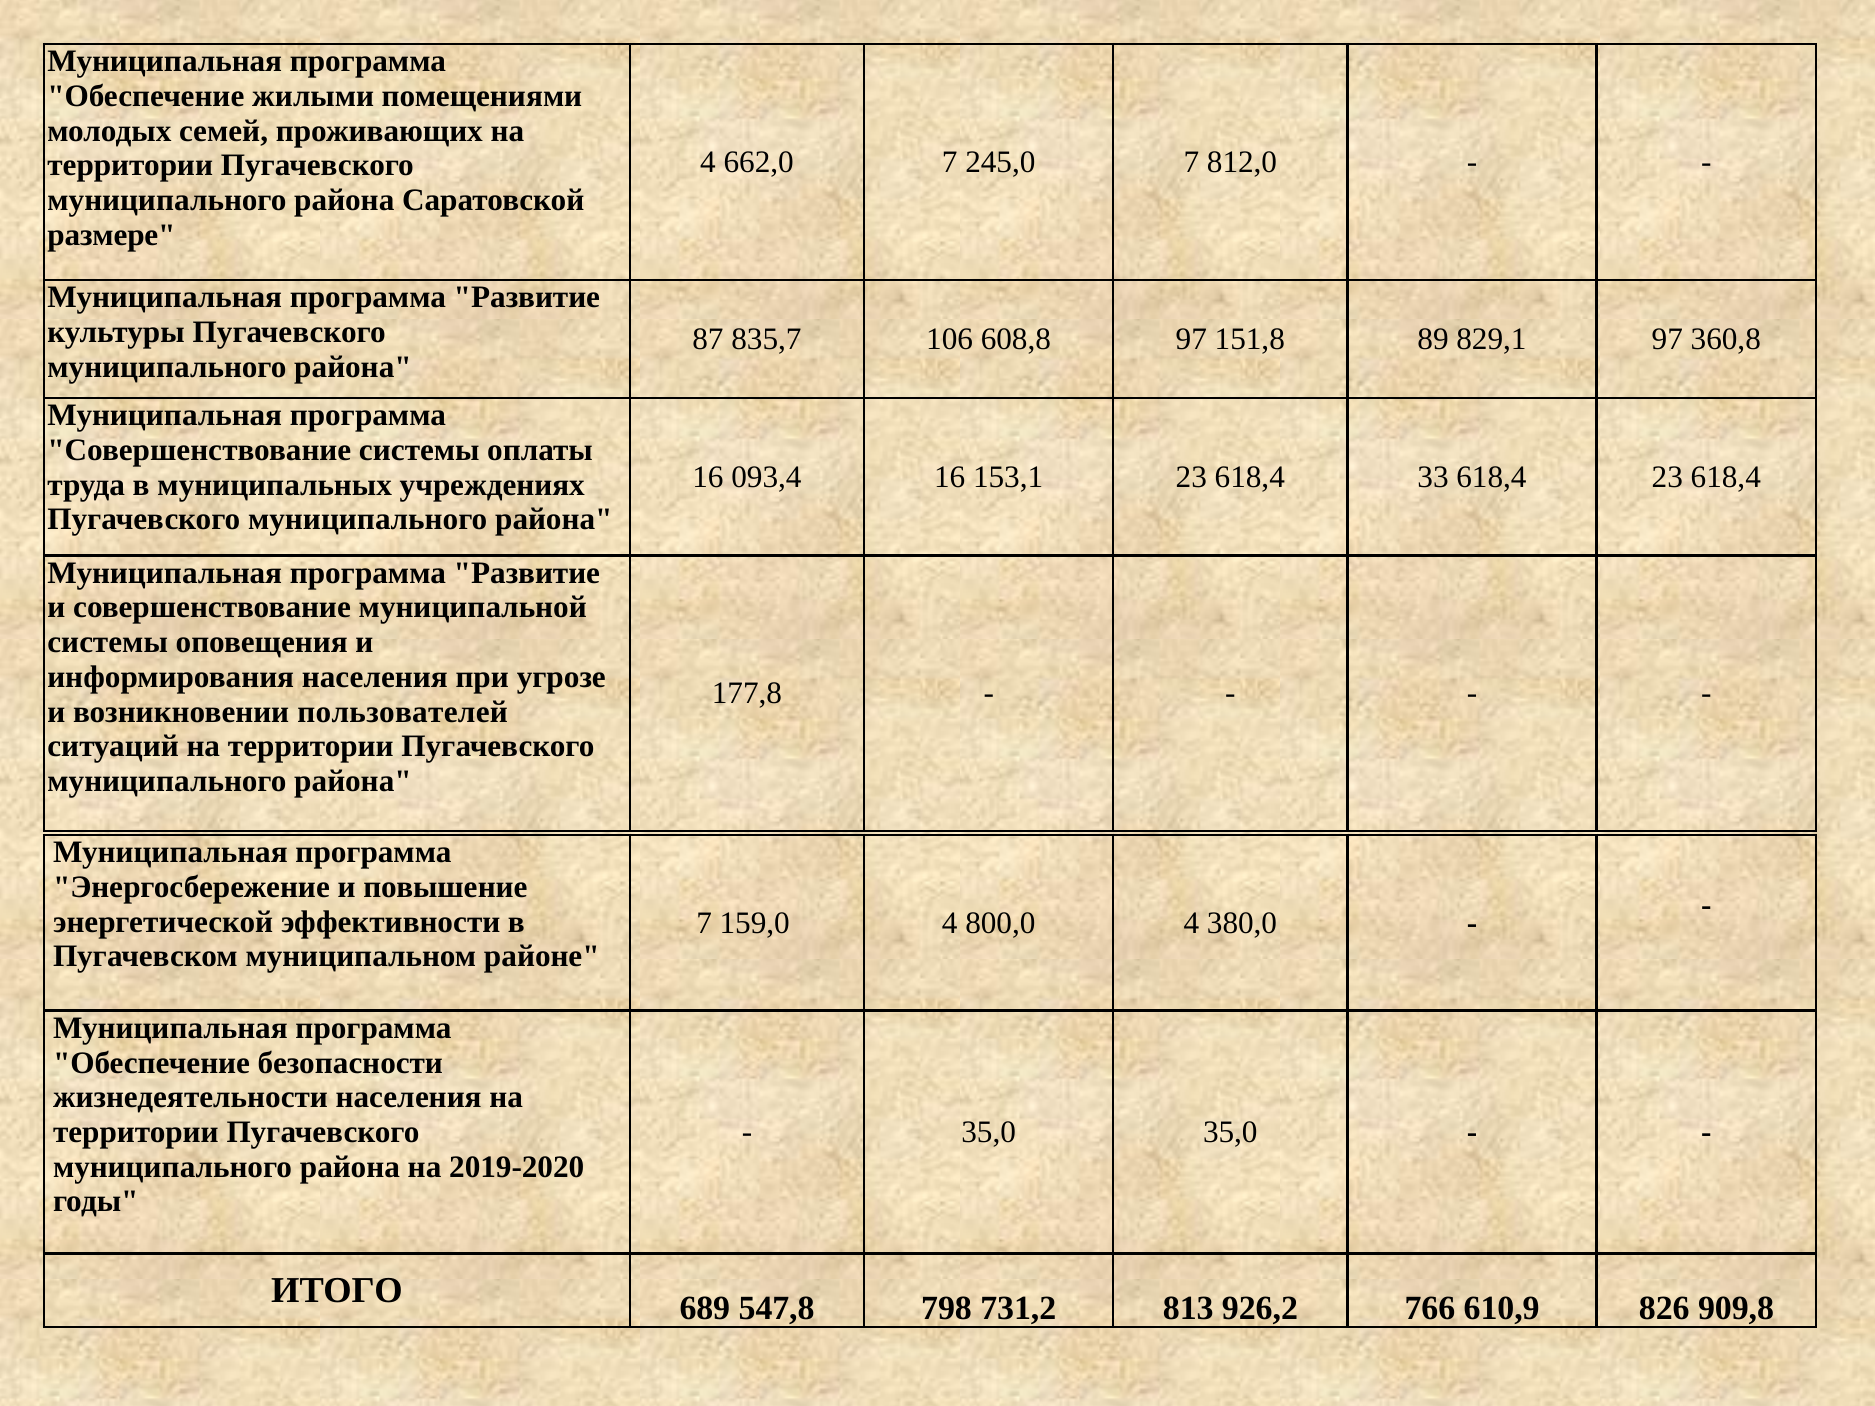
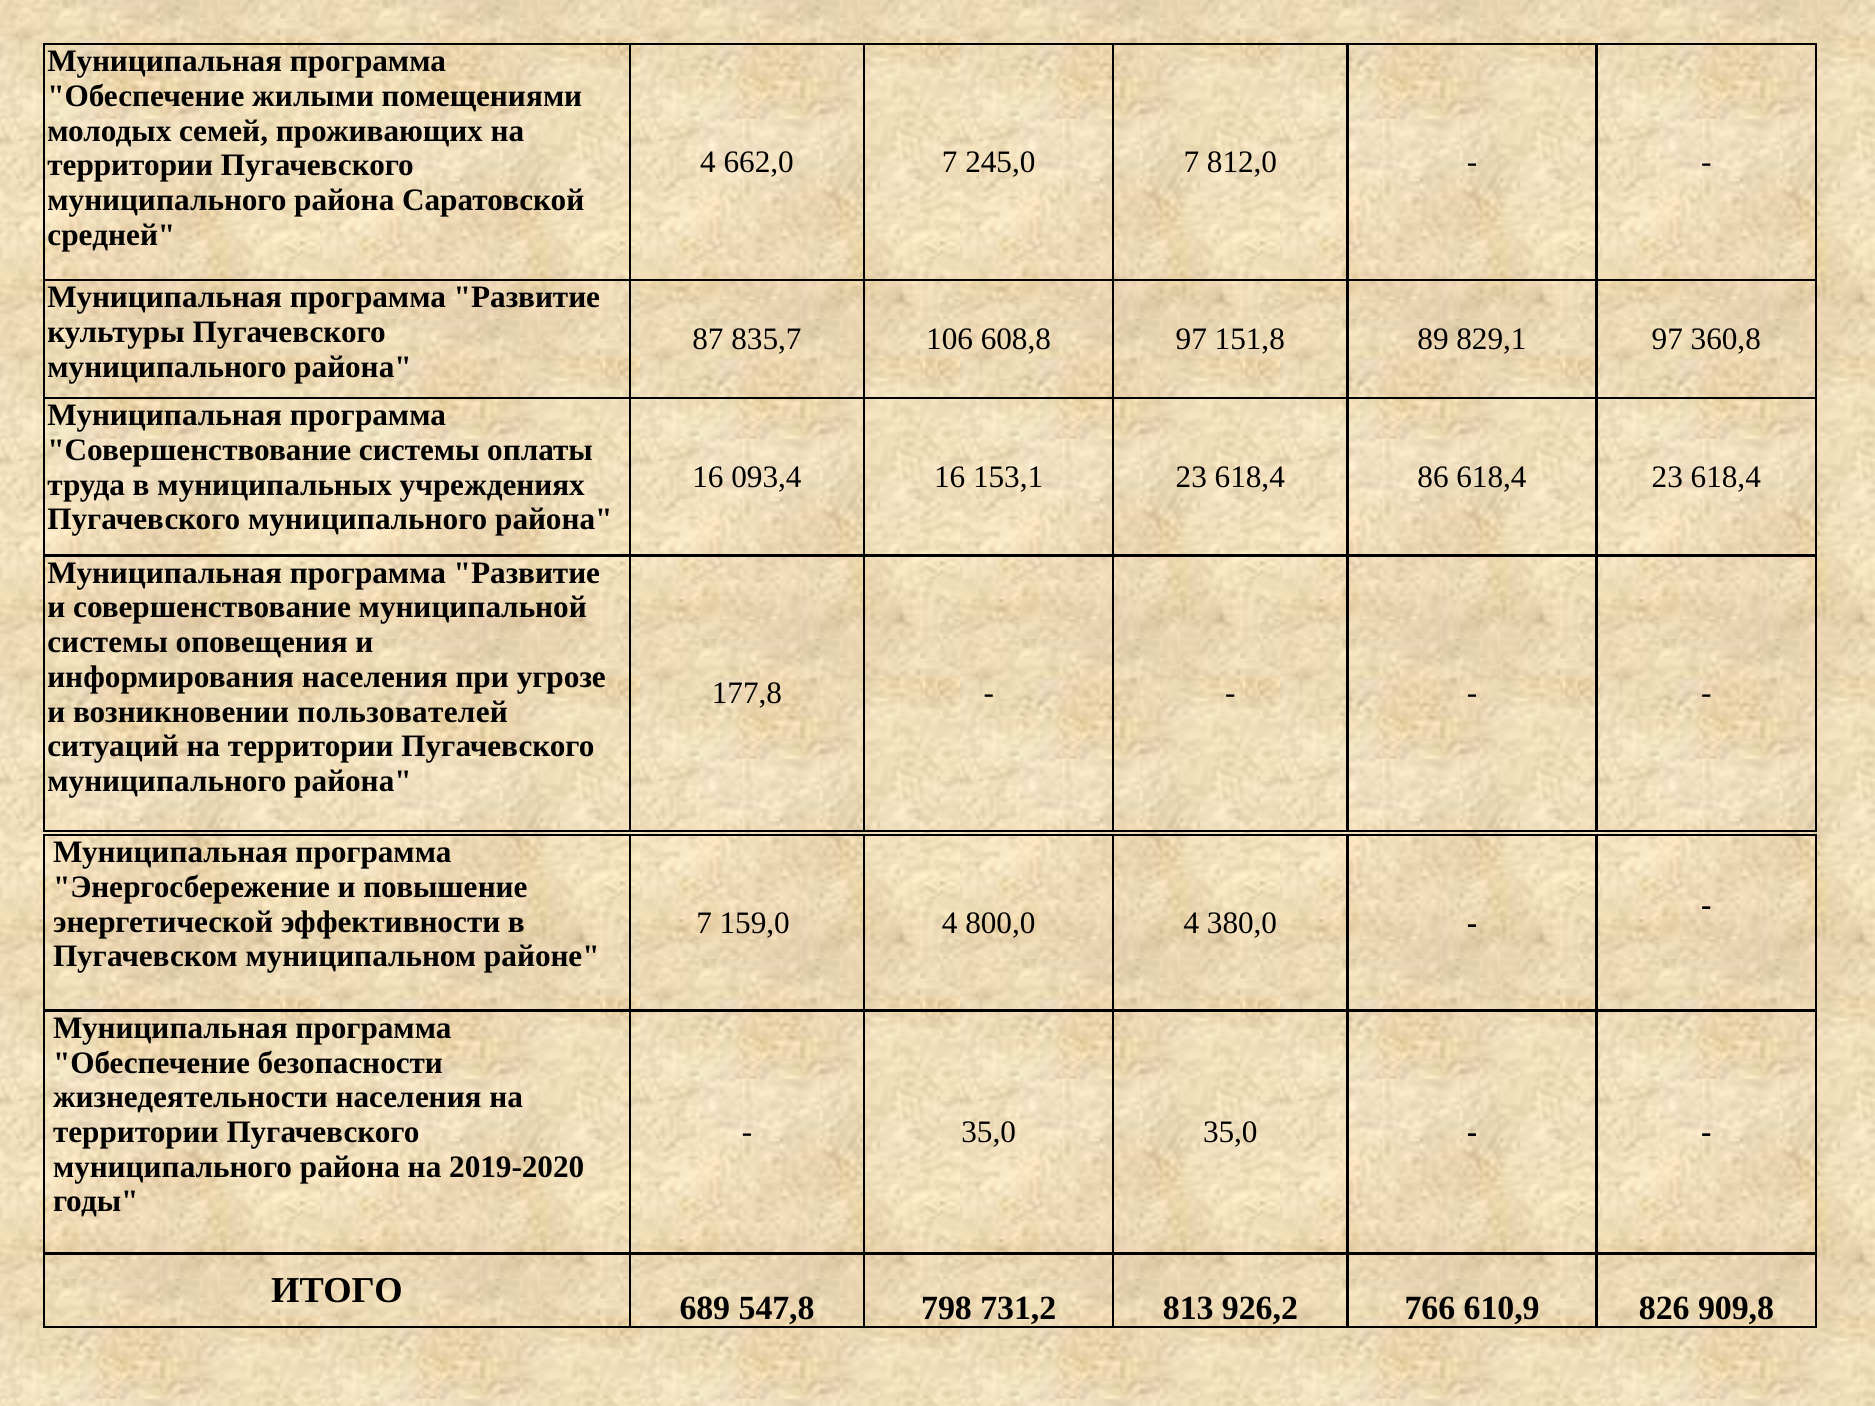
размере: размере -> средней (111, 235)
33: 33 -> 86 (1433, 477)
